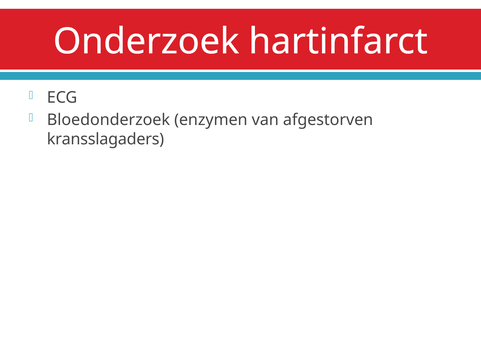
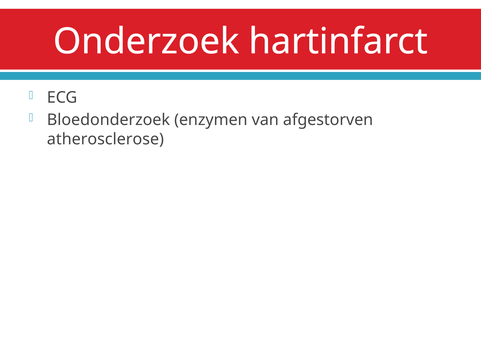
kransslagaders: kransslagaders -> atherosclerose (105, 139)
